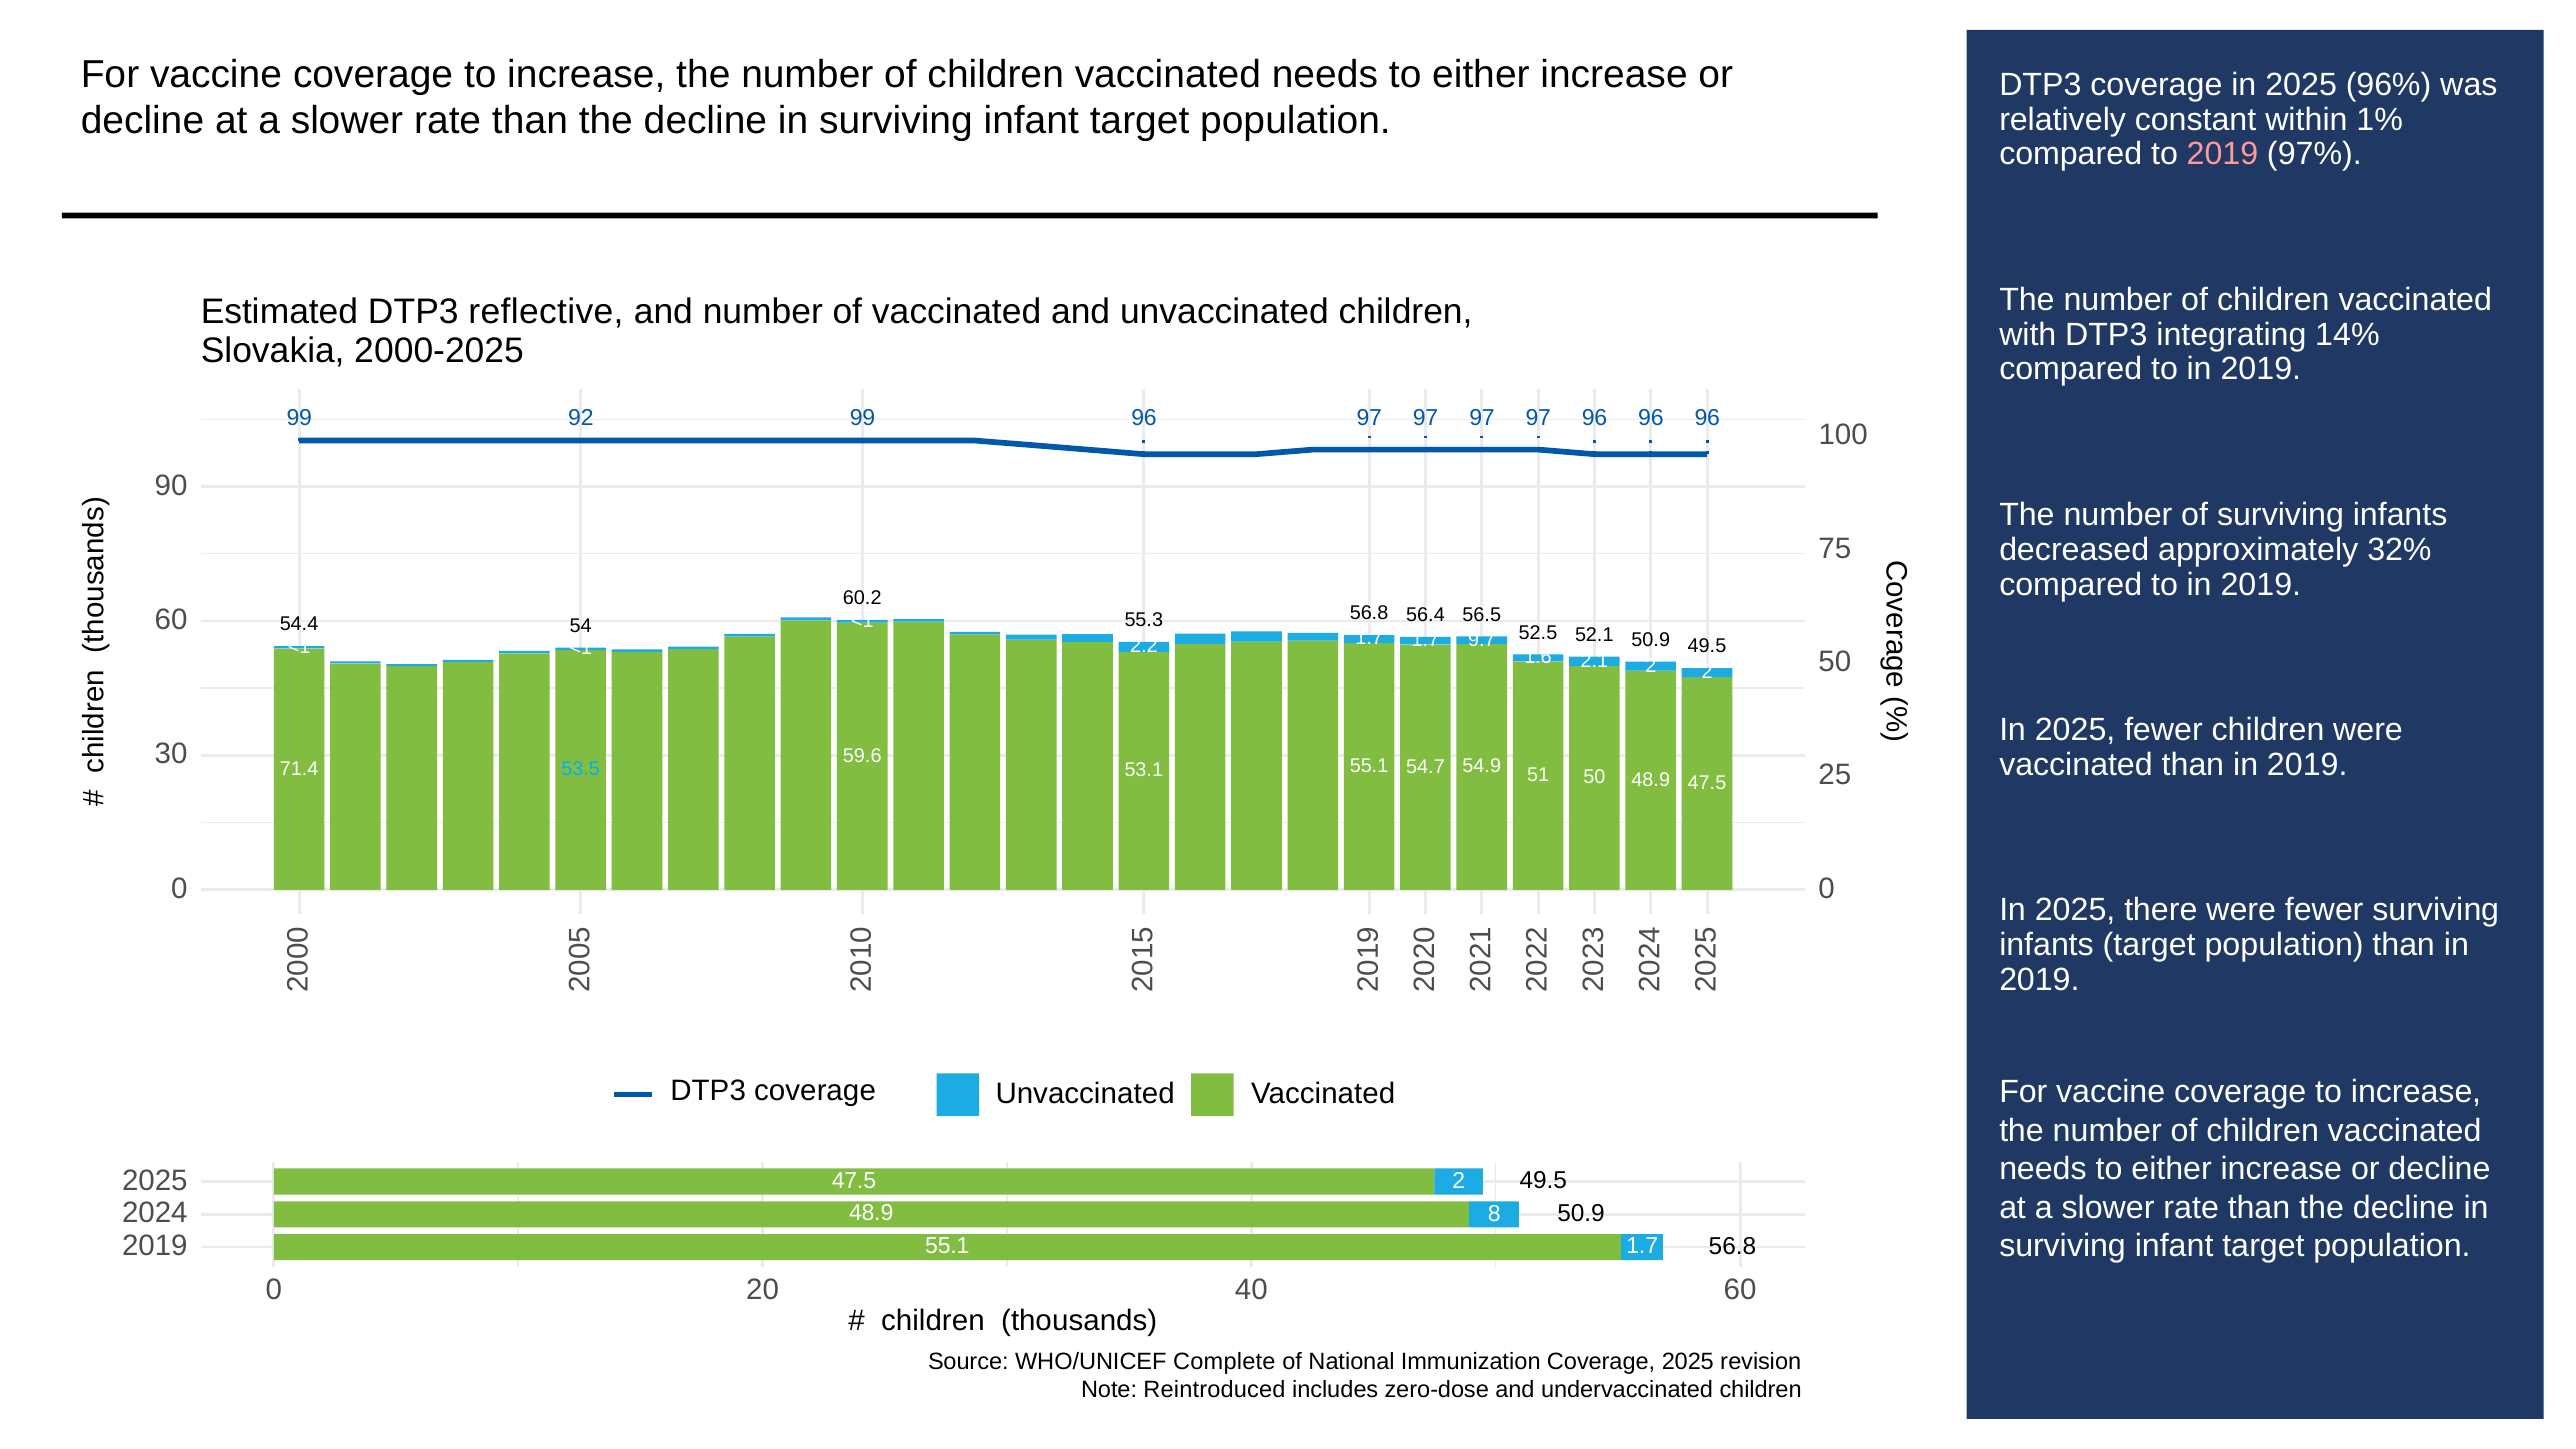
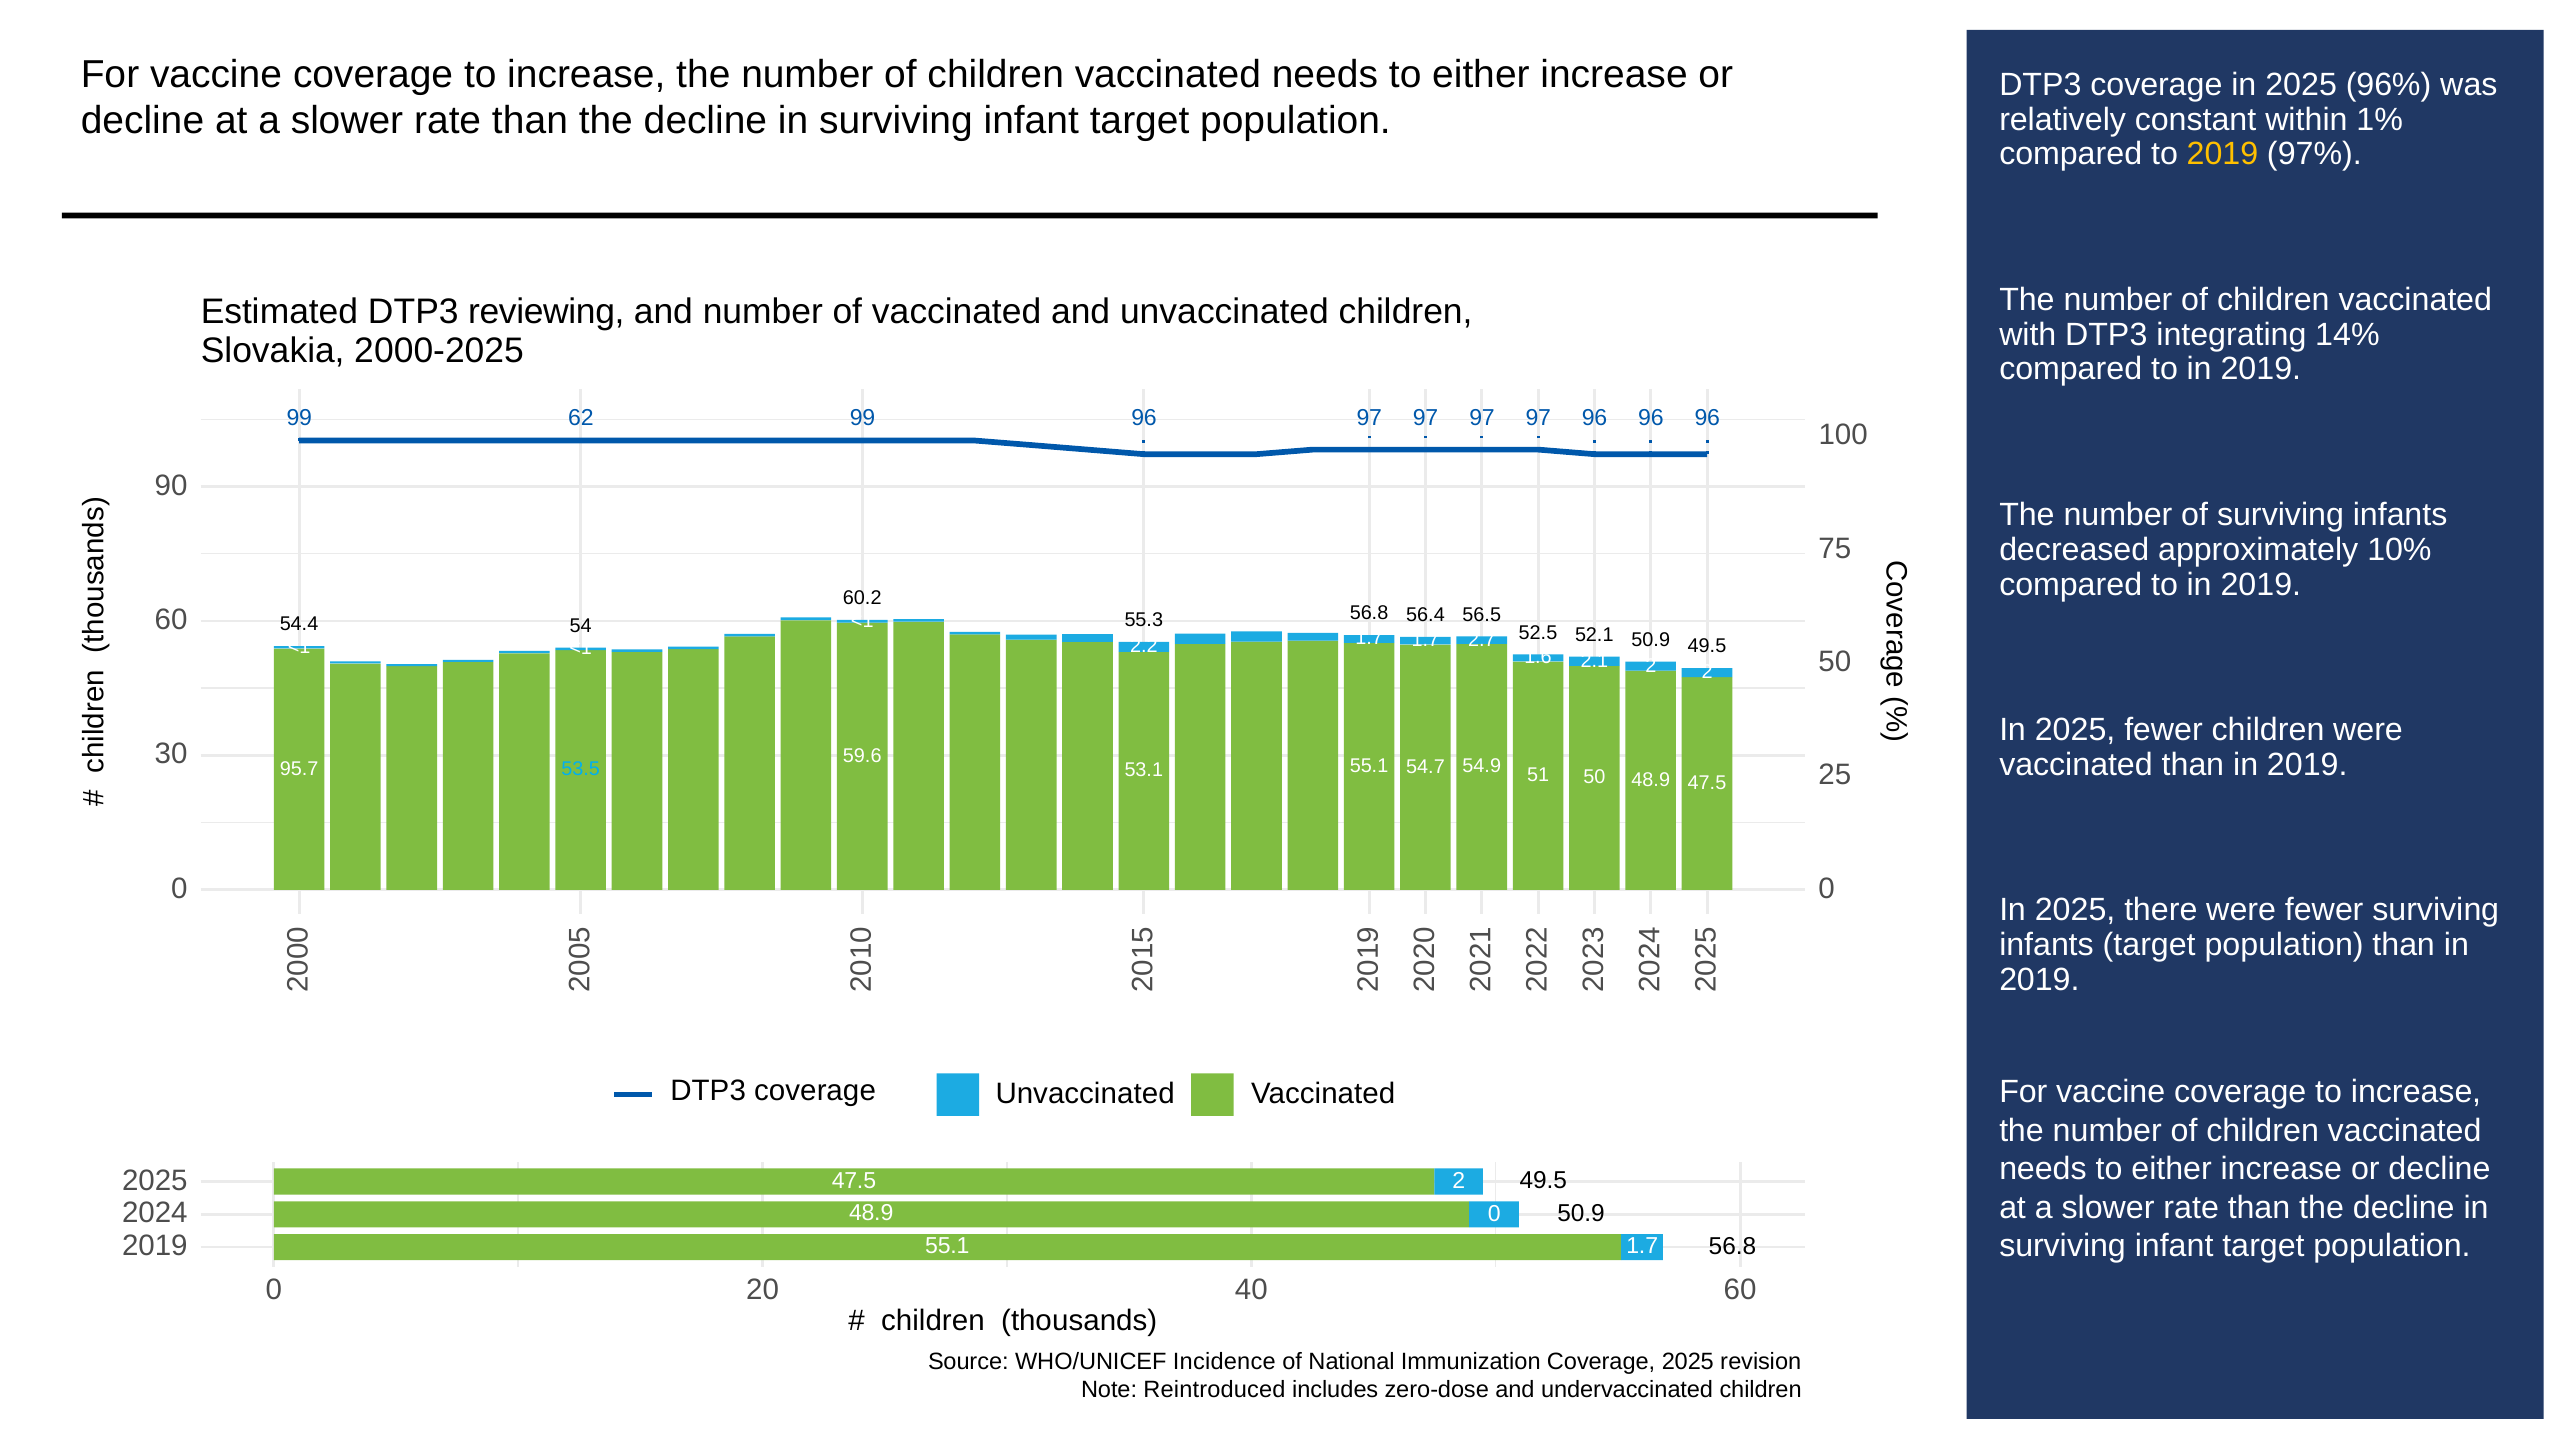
2019 colour: pink -> yellow (2222, 154)
reflective: reflective -> reviewing (546, 311)
92: 92 -> 62 (581, 418)
32%: 32% -> 10% (2399, 550)
9.7: 9.7 -> 2.7 (1482, 640)
71.4: 71.4 -> 95.7 (299, 769)
48.9 8: 8 -> 0 (1494, 1213)
Complete: Complete -> Incidence (1224, 1362)
